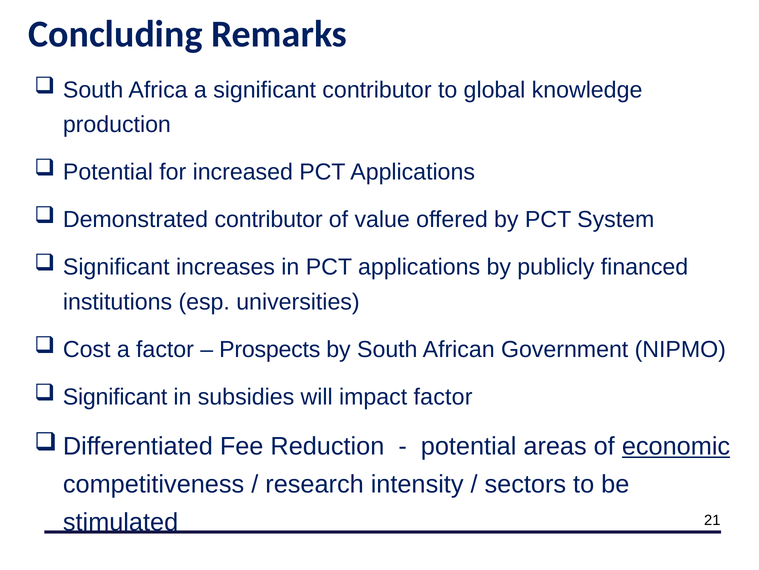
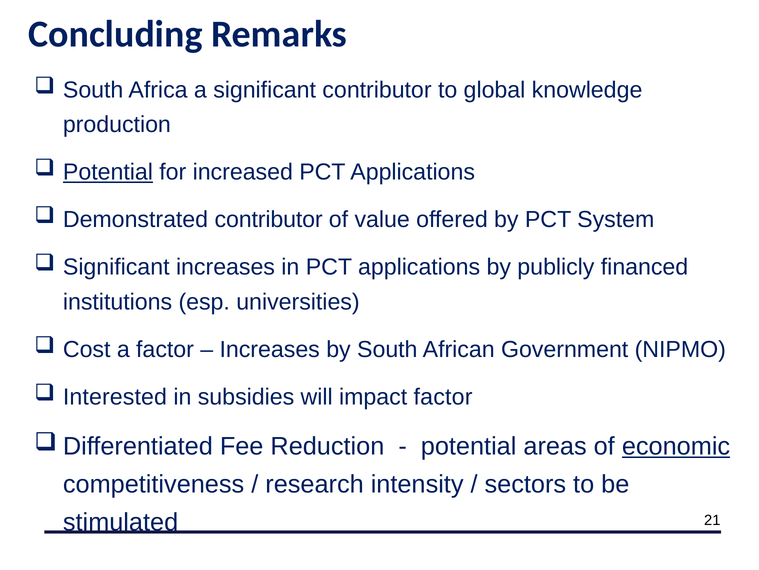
Potential underline: none -> present (108, 172)
Prospects: Prospects -> Increases (270, 349)
Significant: Significant -> Interested (115, 396)
